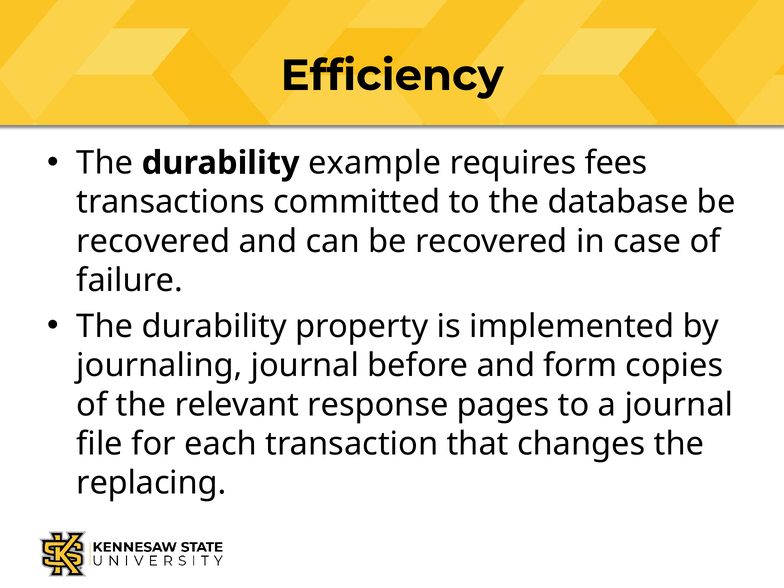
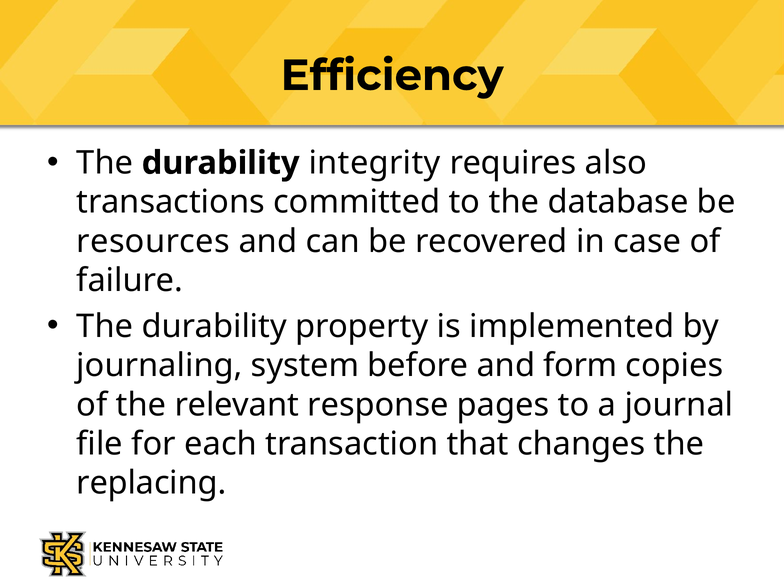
example: example -> integrity (375, 163)
fees: fees -> also (616, 163)
recovered: recovered -> resources (153, 241)
journaling journal: journal -> system (305, 366)
